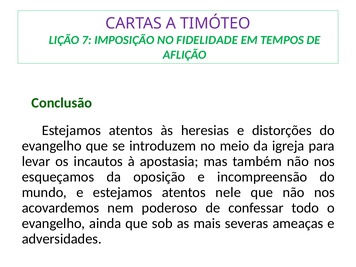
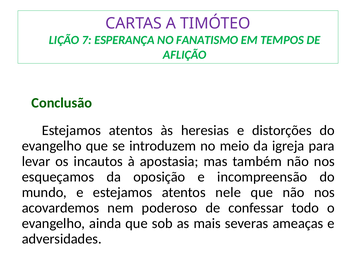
IMPOSIÇÃO: IMPOSIÇÃO -> ESPERANÇA (124, 40)
FIDELIDADE: FIDELIDADE -> FANATISMO (207, 40)
